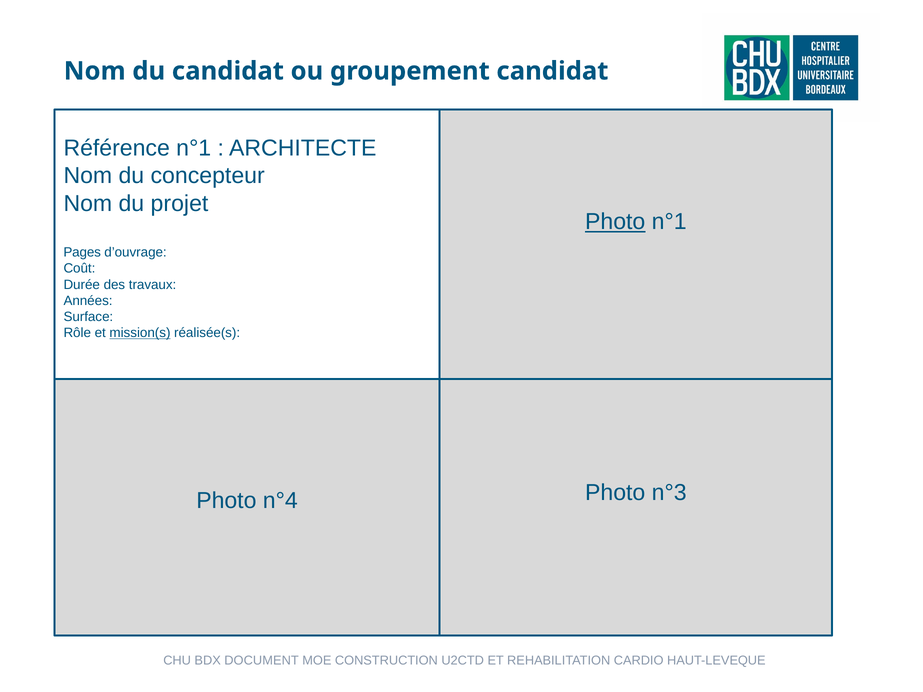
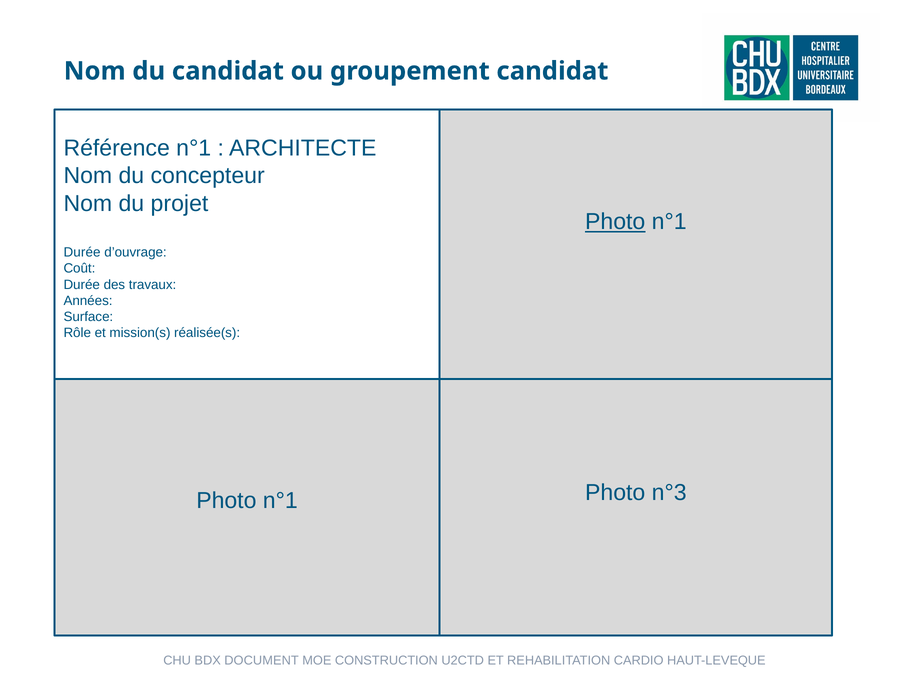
Pages: Pages -> Durée (82, 252)
mission(s underline: present -> none (140, 333)
n°4: n°4 -> n°1 (280, 501)
